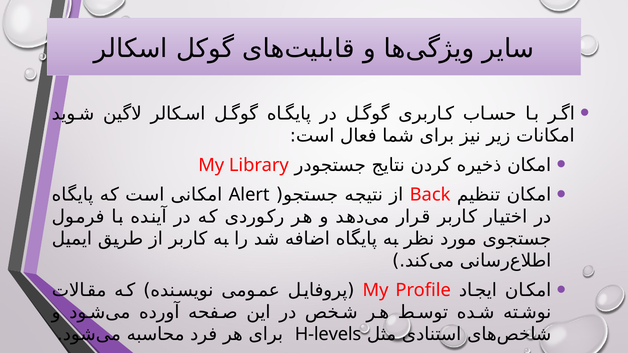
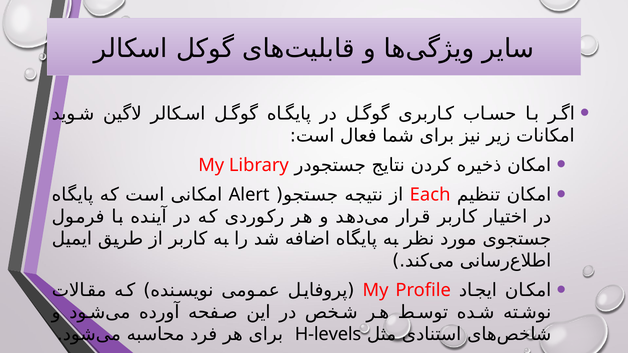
Back: Back -> Each (430, 195)
